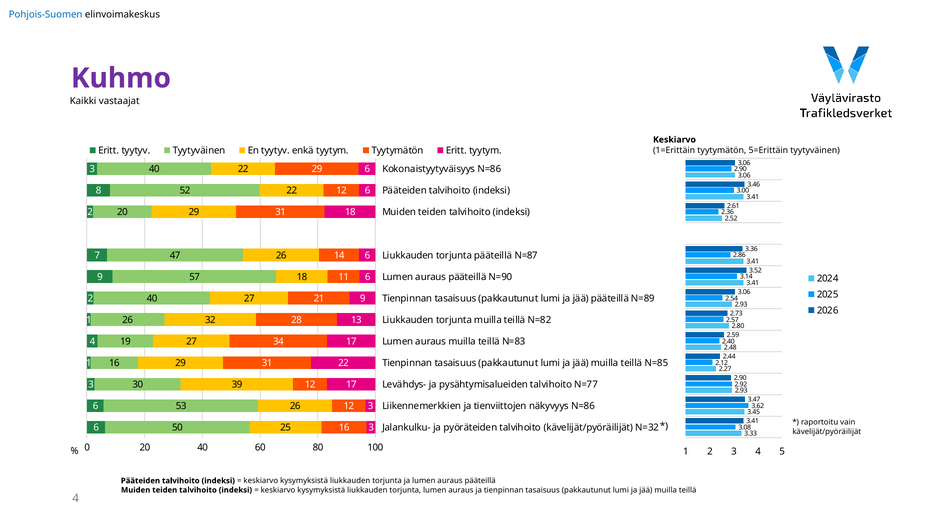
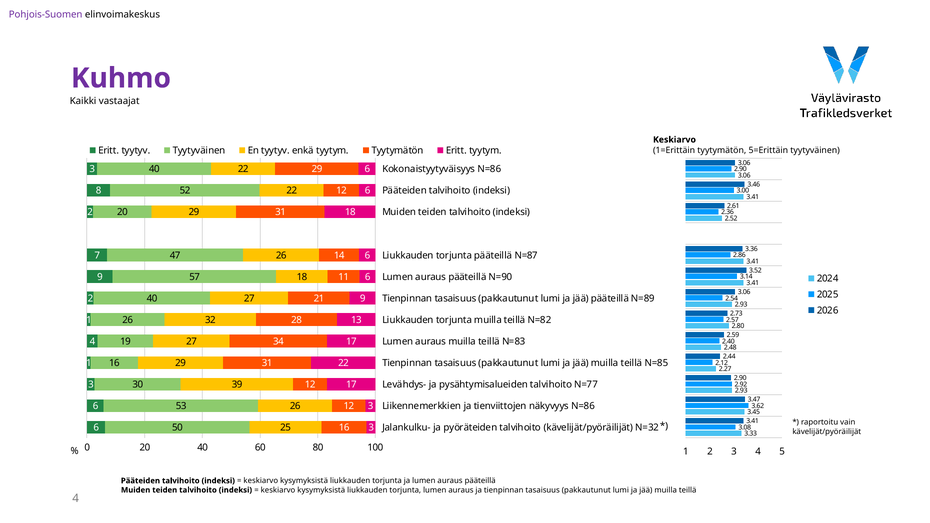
Pohjois-Suomen colour: blue -> purple (46, 14)
